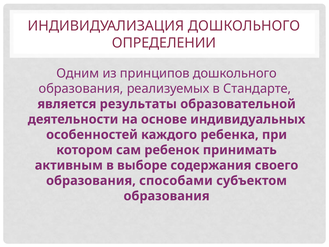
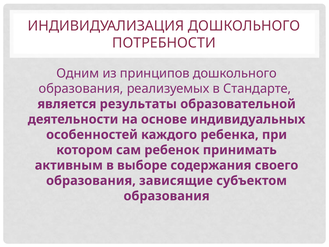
ОПРЕДЕЛЕНИИ: ОПРЕДЕЛЕНИИ -> ПОТРЕБНОСТИ (164, 43)
способами: способами -> зависящие (176, 181)
